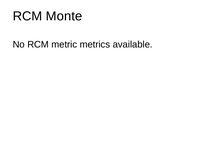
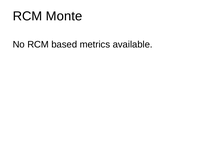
metric: metric -> based (64, 44)
